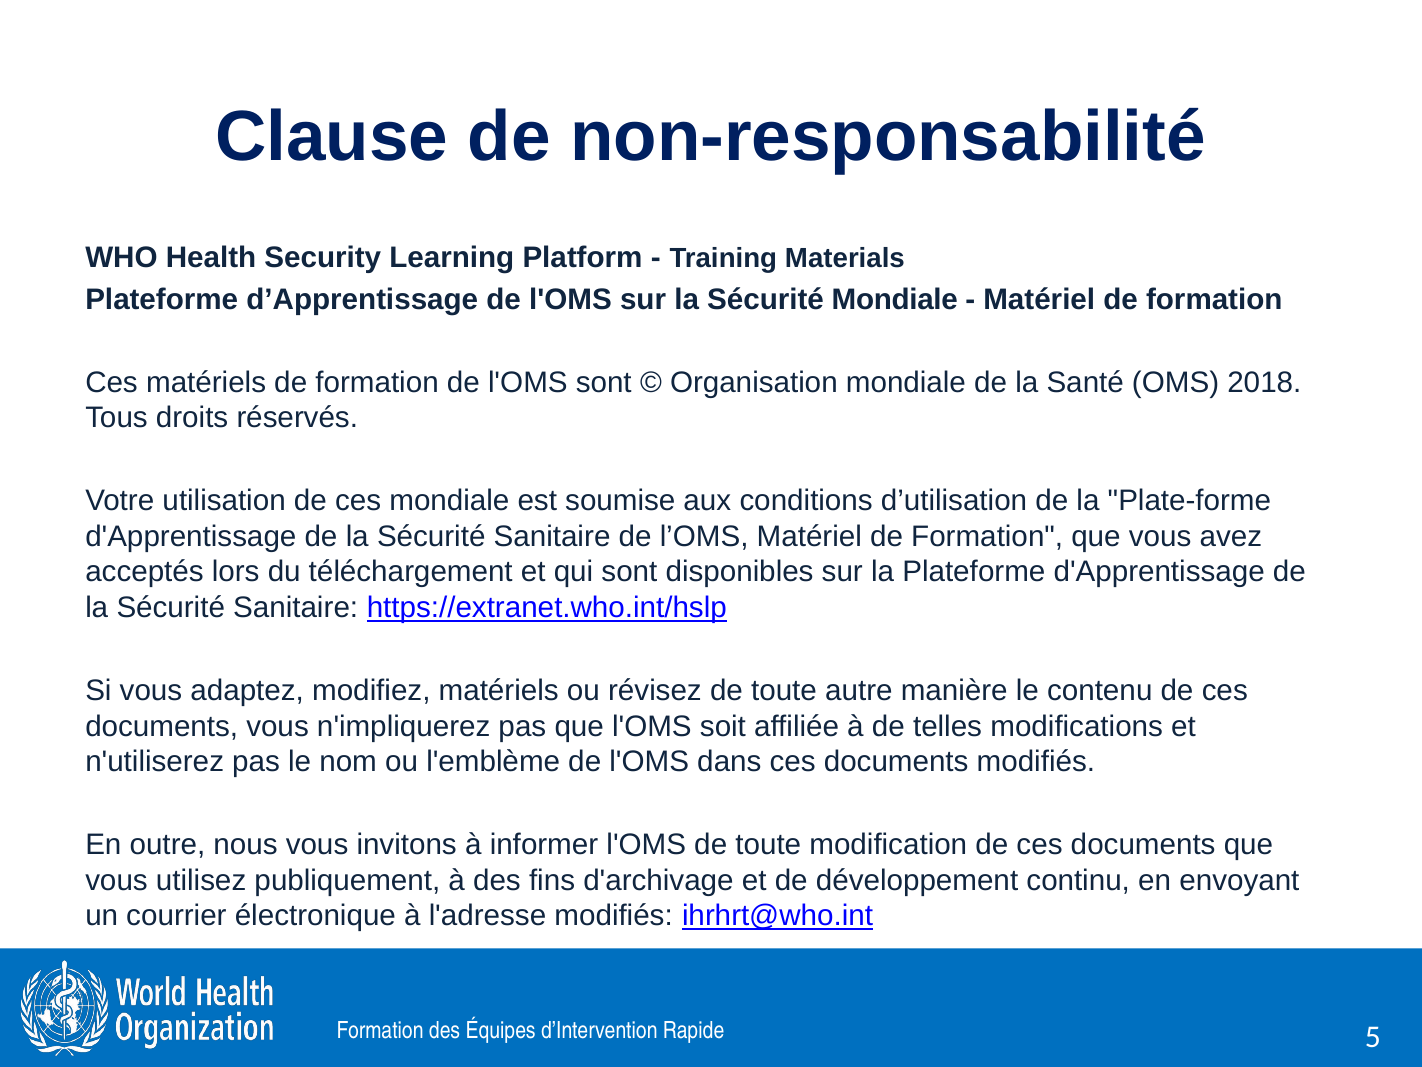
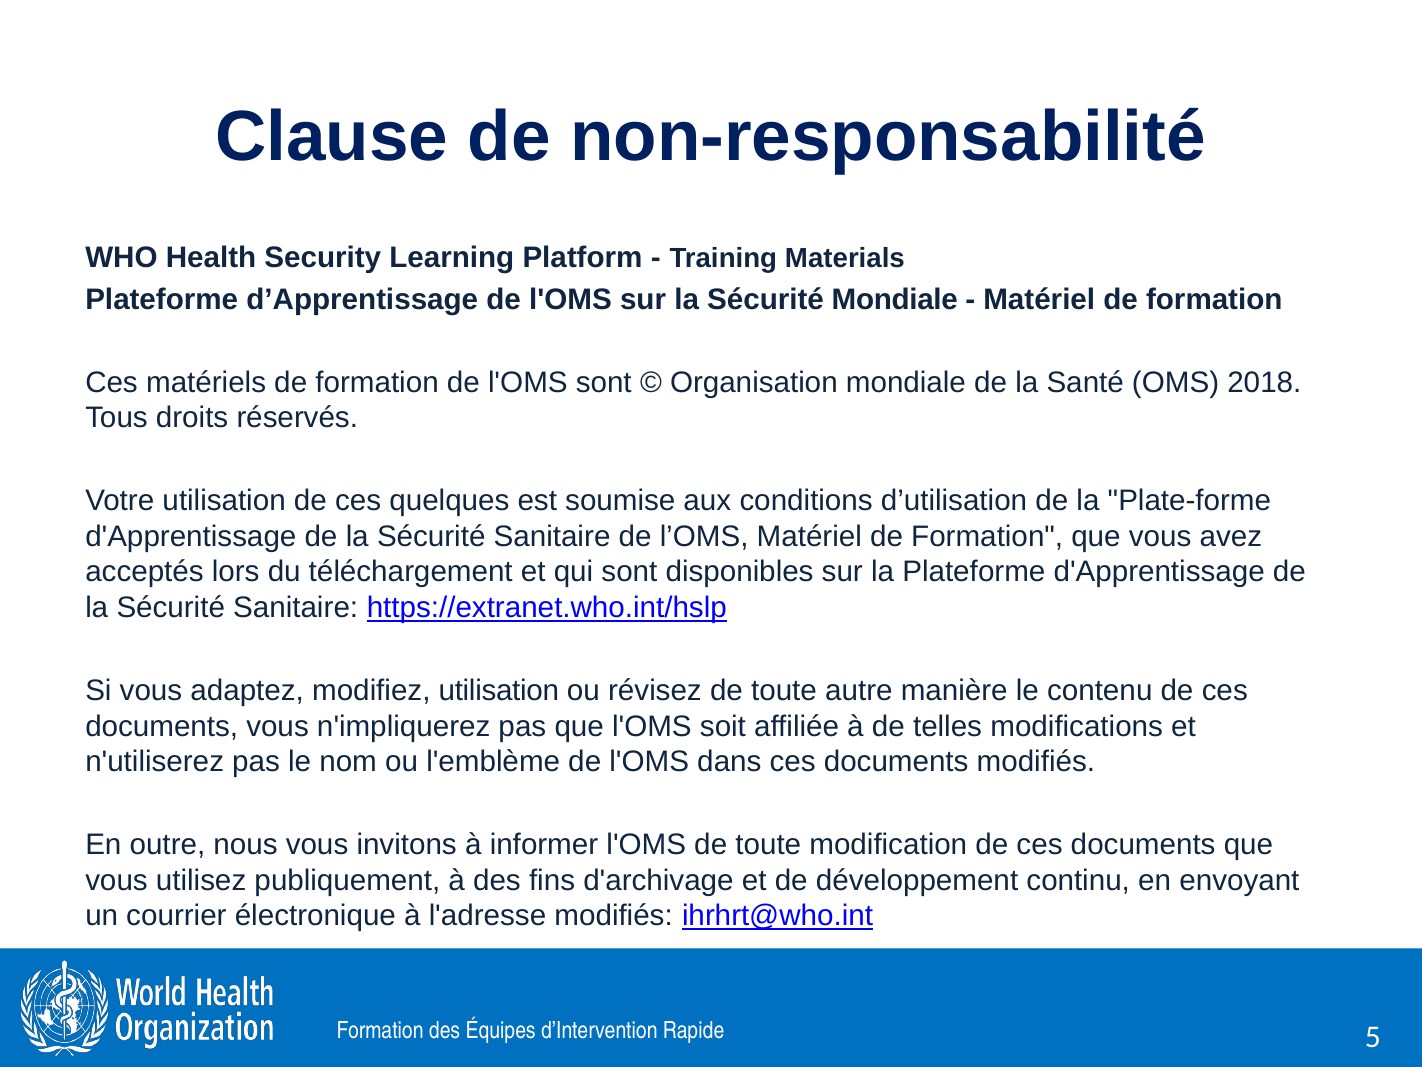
ces mondiale: mondiale -> quelques (449, 501)
modifiez matériels: matériels -> utilisation (499, 690)
